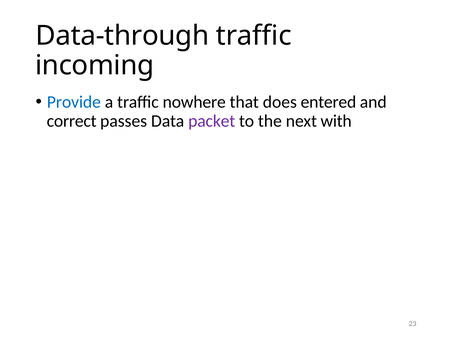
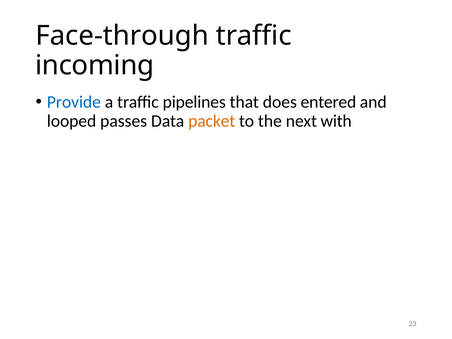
Data-through: Data-through -> Face-through (122, 36)
nowhere: nowhere -> pipelines (194, 102)
correct: correct -> looped (72, 121)
packet colour: purple -> orange (212, 121)
